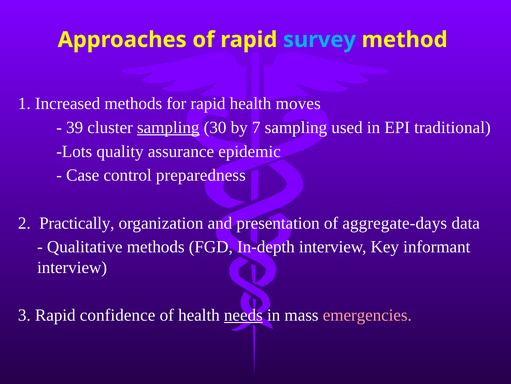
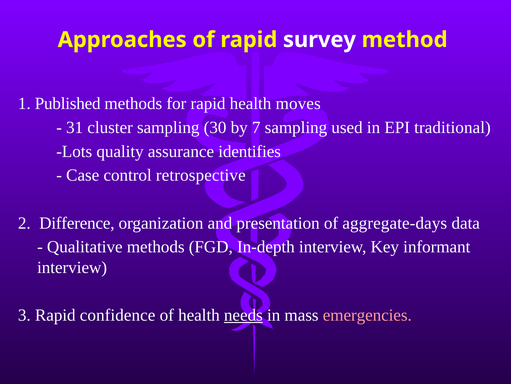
survey colour: light blue -> white (319, 40)
Increased: Increased -> Published (68, 103)
39: 39 -> 31 (75, 127)
sampling underline: present -> none (168, 127)
epidemic: epidemic -> identifies (250, 151)
preparedness: preparedness -> retrospective (201, 175)
Practically: Practically -> Difference (77, 223)
